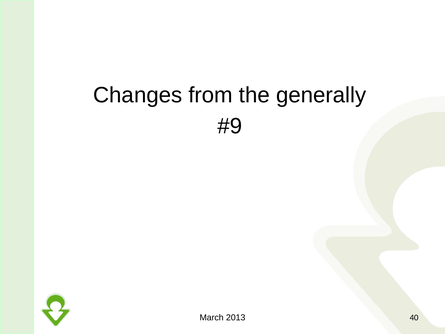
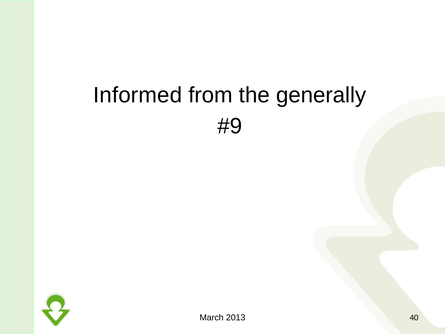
Changes: Changes -> Informed (138, 95)
